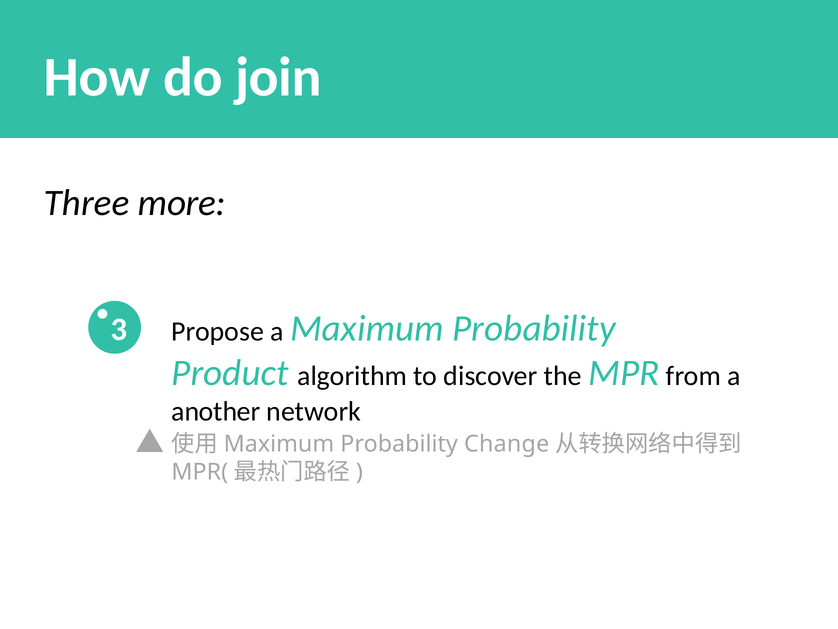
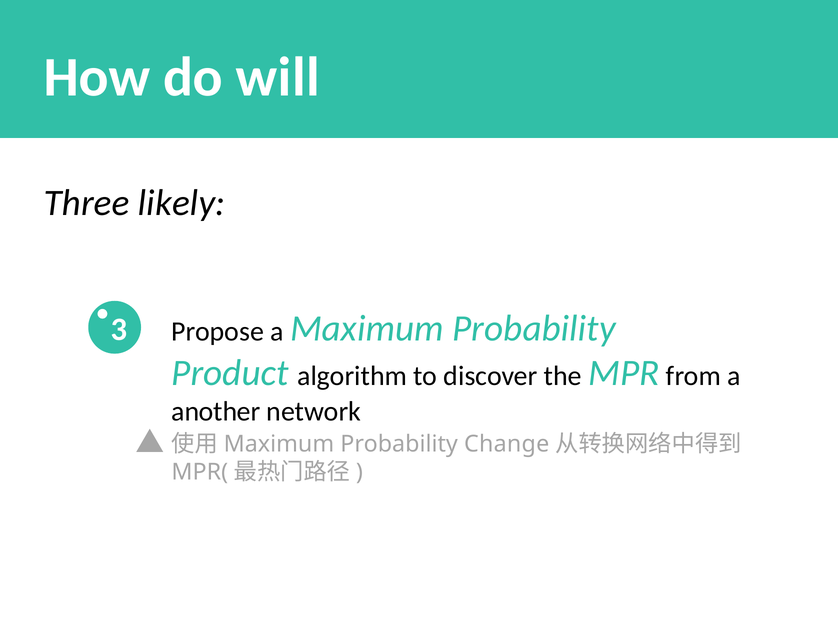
join: join -> will (278, 77)
more: more -> likely (182, 203)
